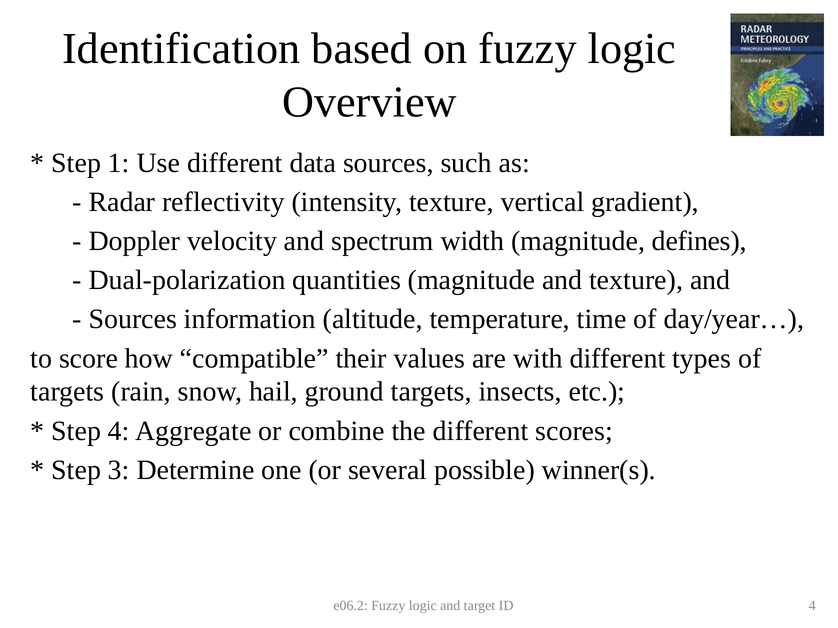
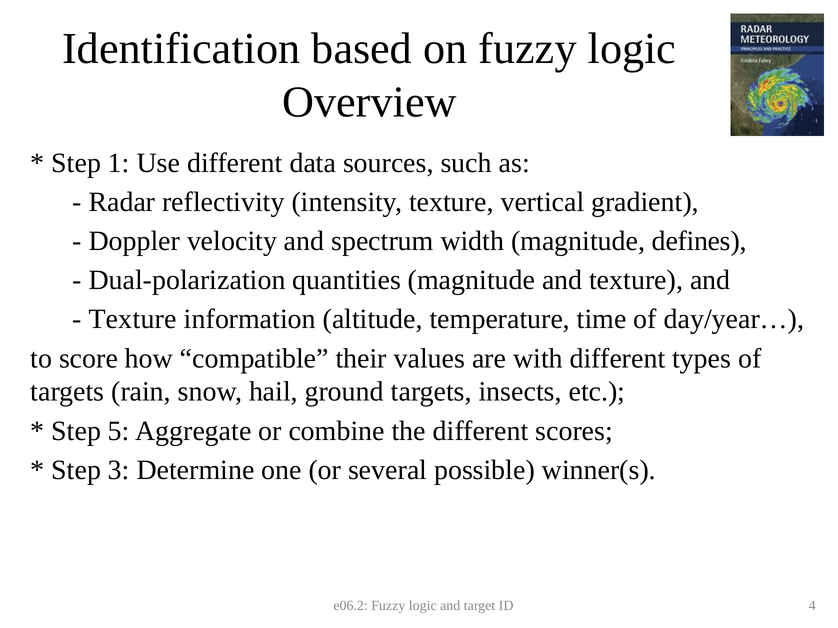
Sources: Sources -> Texture (133, 319)
Step 4: 4 -> 5 (119, 431)
